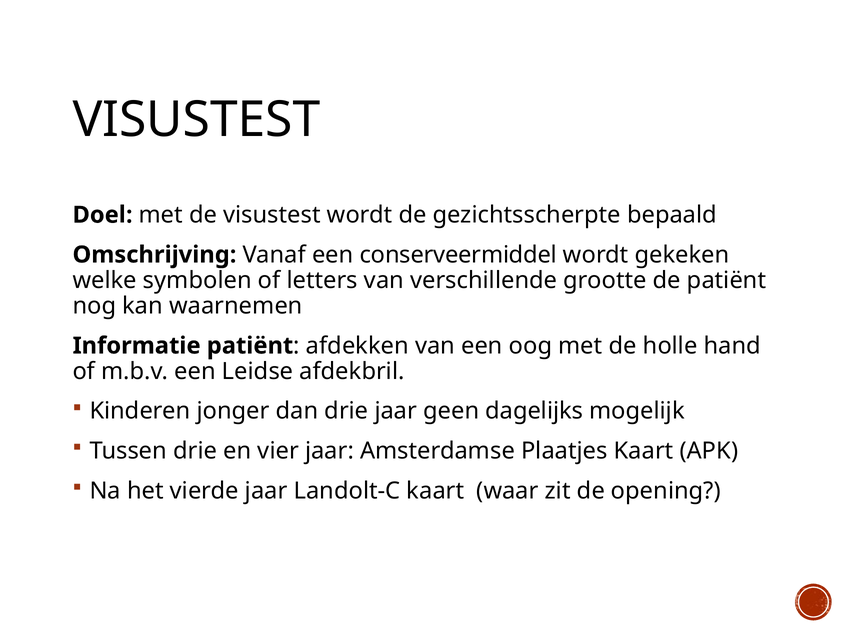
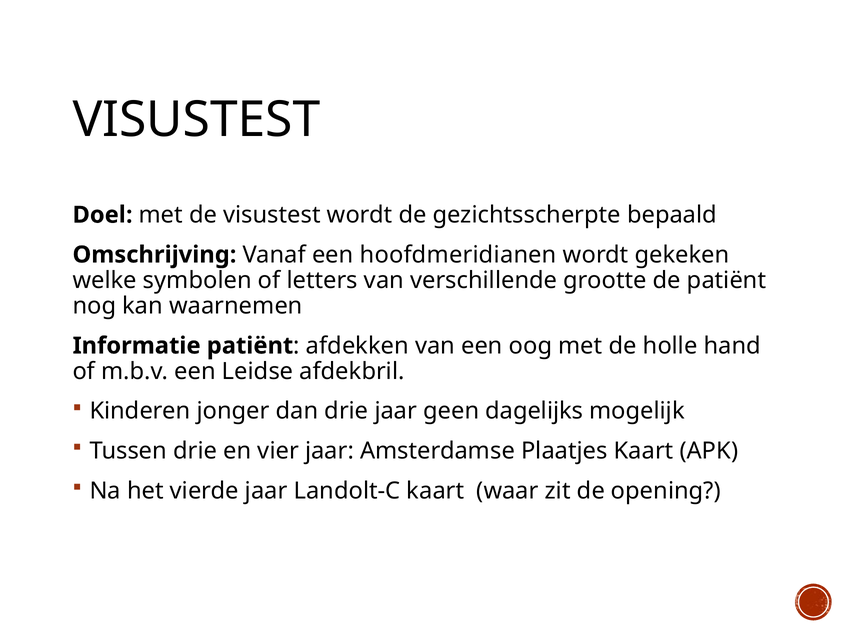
conserveermiddel: conserveermiddel -> hoofdmeridianen (458, 255)
